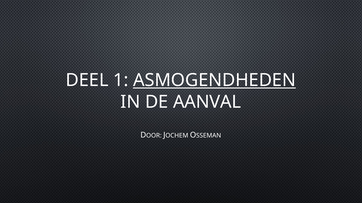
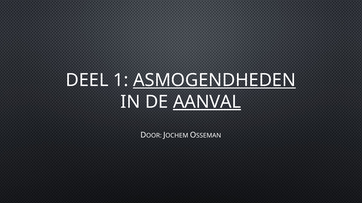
AANVAL underline: none -> present (207, 102)
